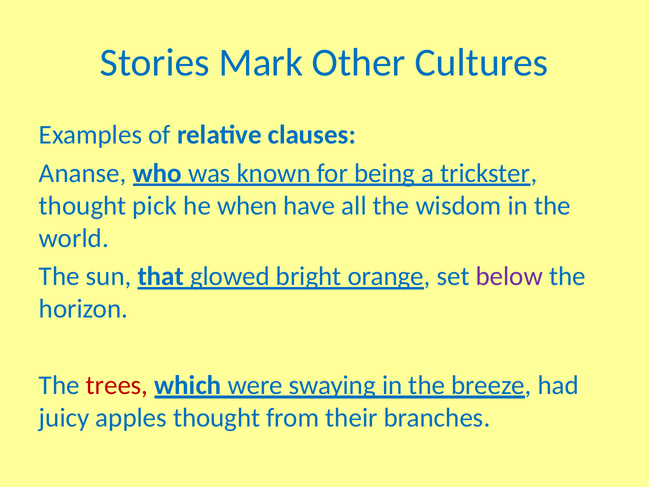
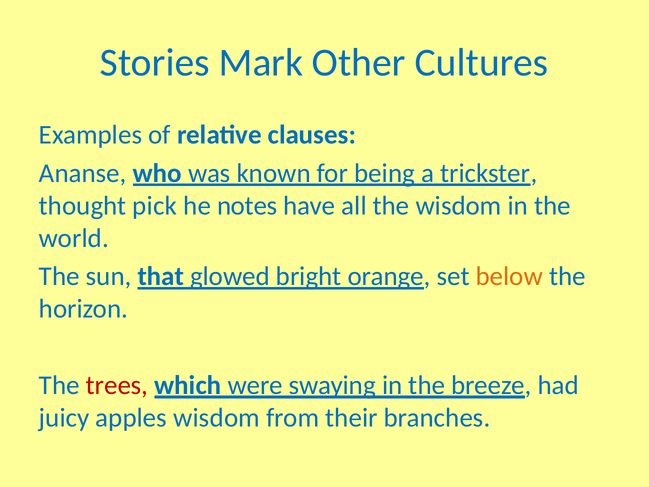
when: when -> notes (247, 206)
below colour: purple -> orange (509, 276)
apples thought: thought -> wisdom (217, 418)
